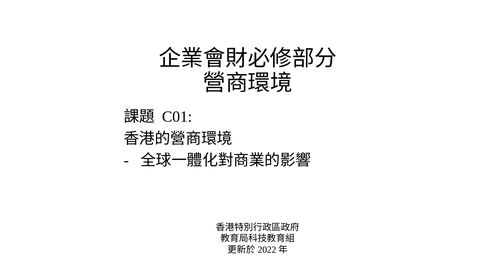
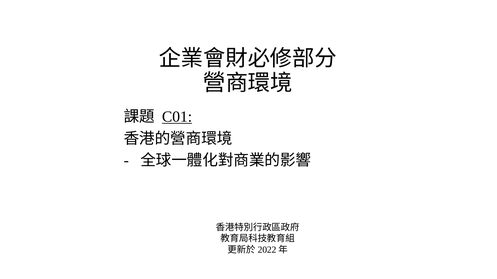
C01 underline: none -> present (177, 117)
